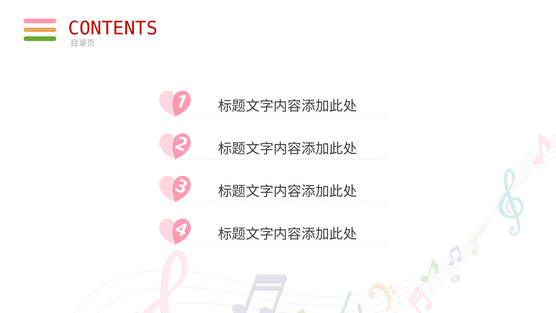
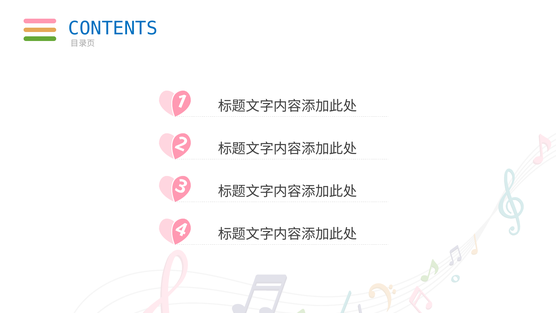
CONTENTS colour: red -> blue (113, 28)
